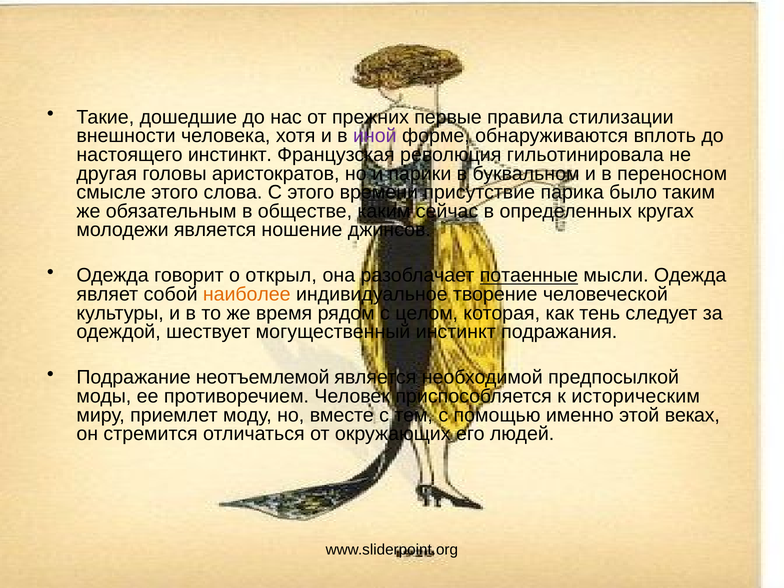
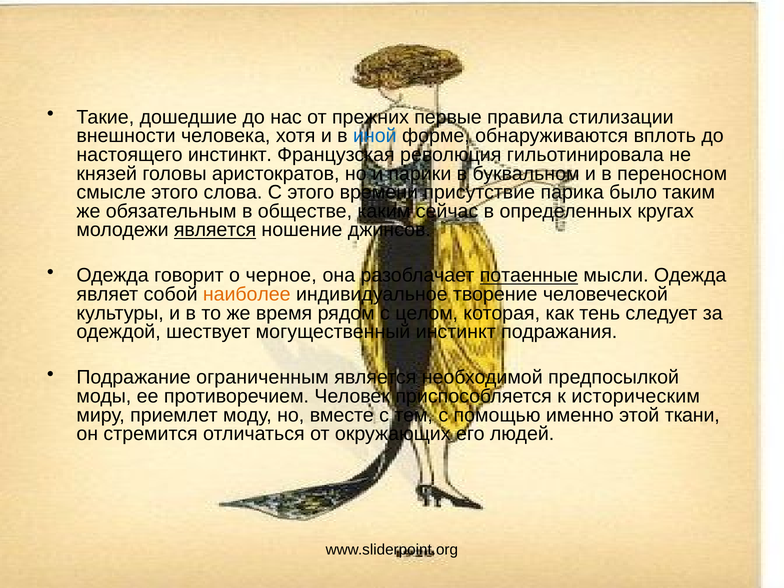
иной colour: purple -> blue (375, 136)
другая: другая -> князей (107, 174)
является underline: none -> present (215, 230)
открыл: открыл -> черное (281, 275)
неотъемлемой: неотъемлемой -> ограниченным (263, 377)
веках: веках -> ткани (692, 415)
